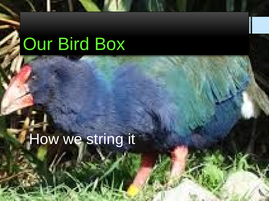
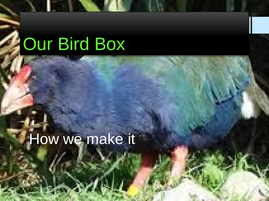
string: string -> make (105, 140)
